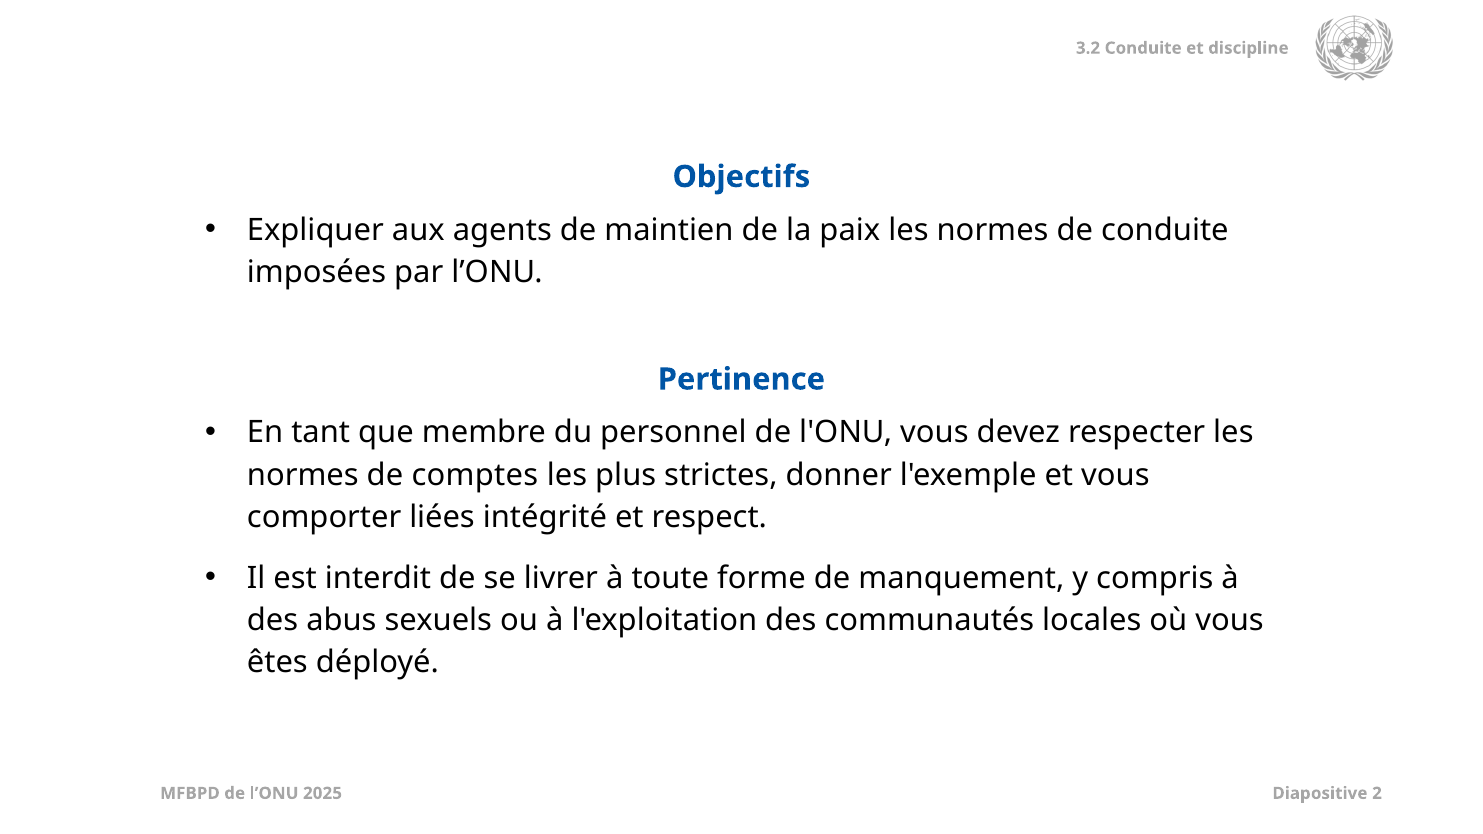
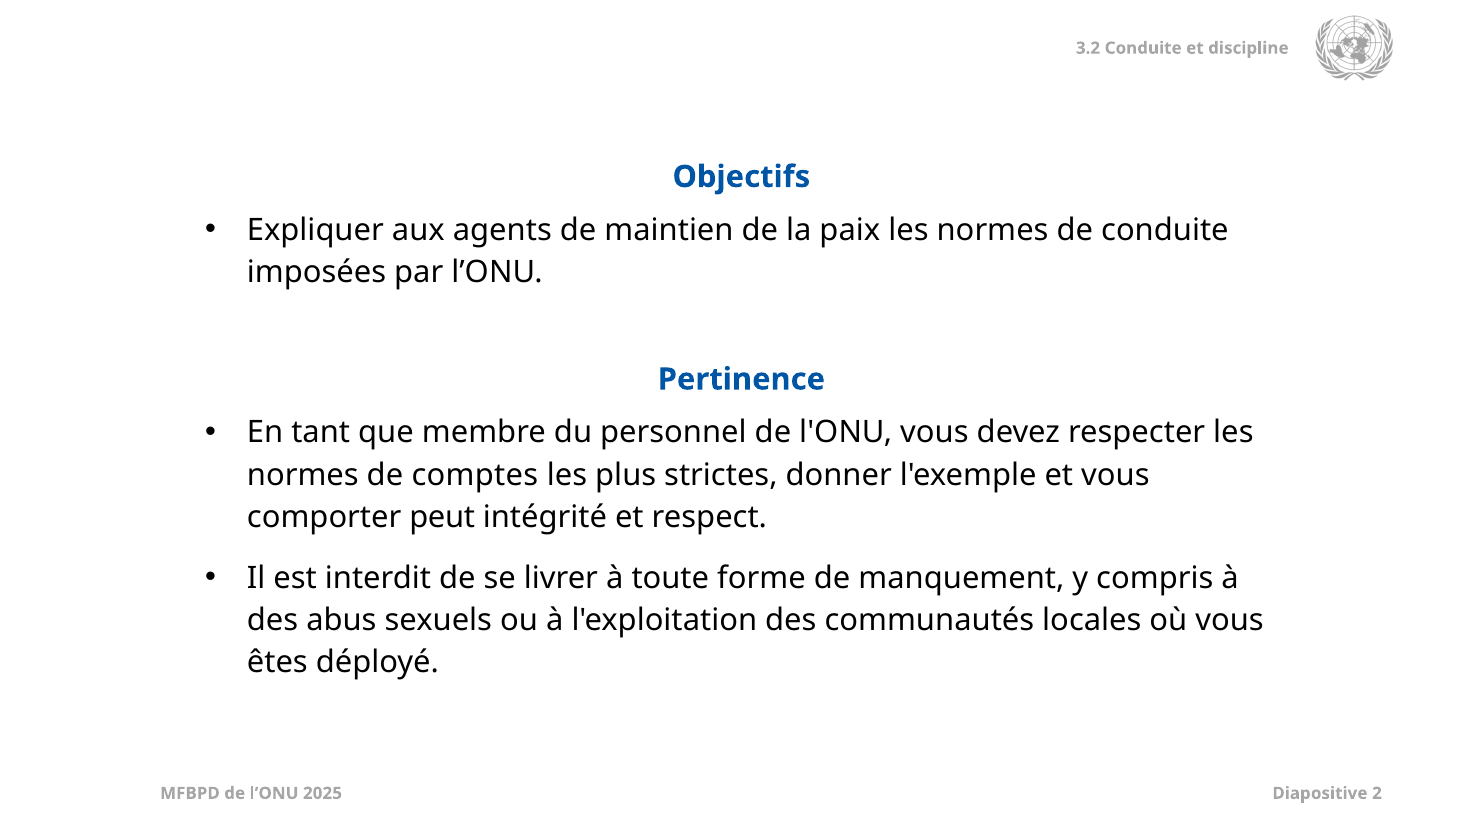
liées: liées -> peut (442, 517)
